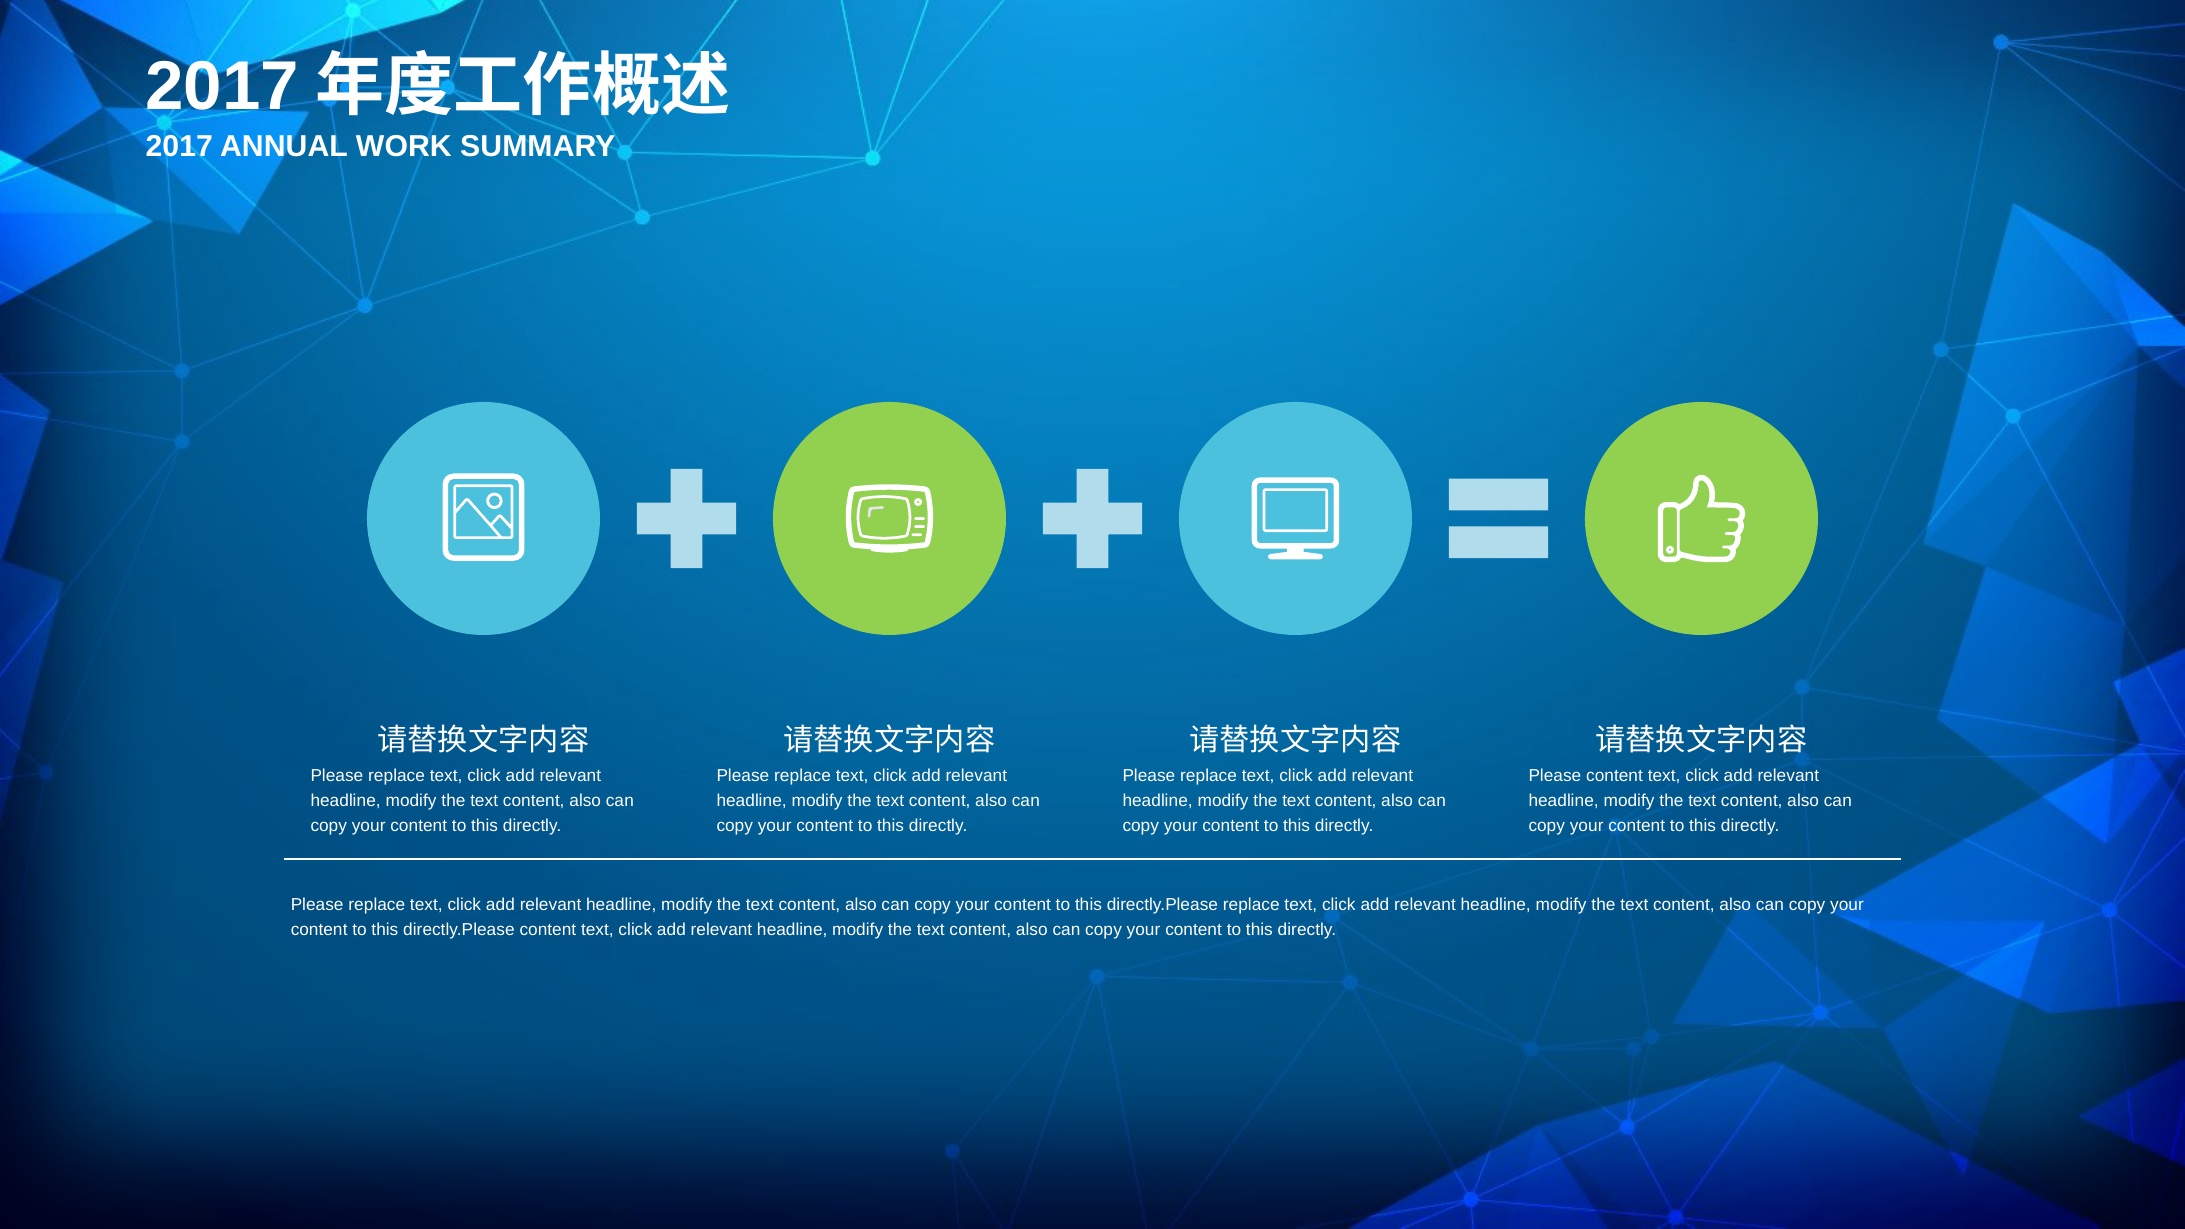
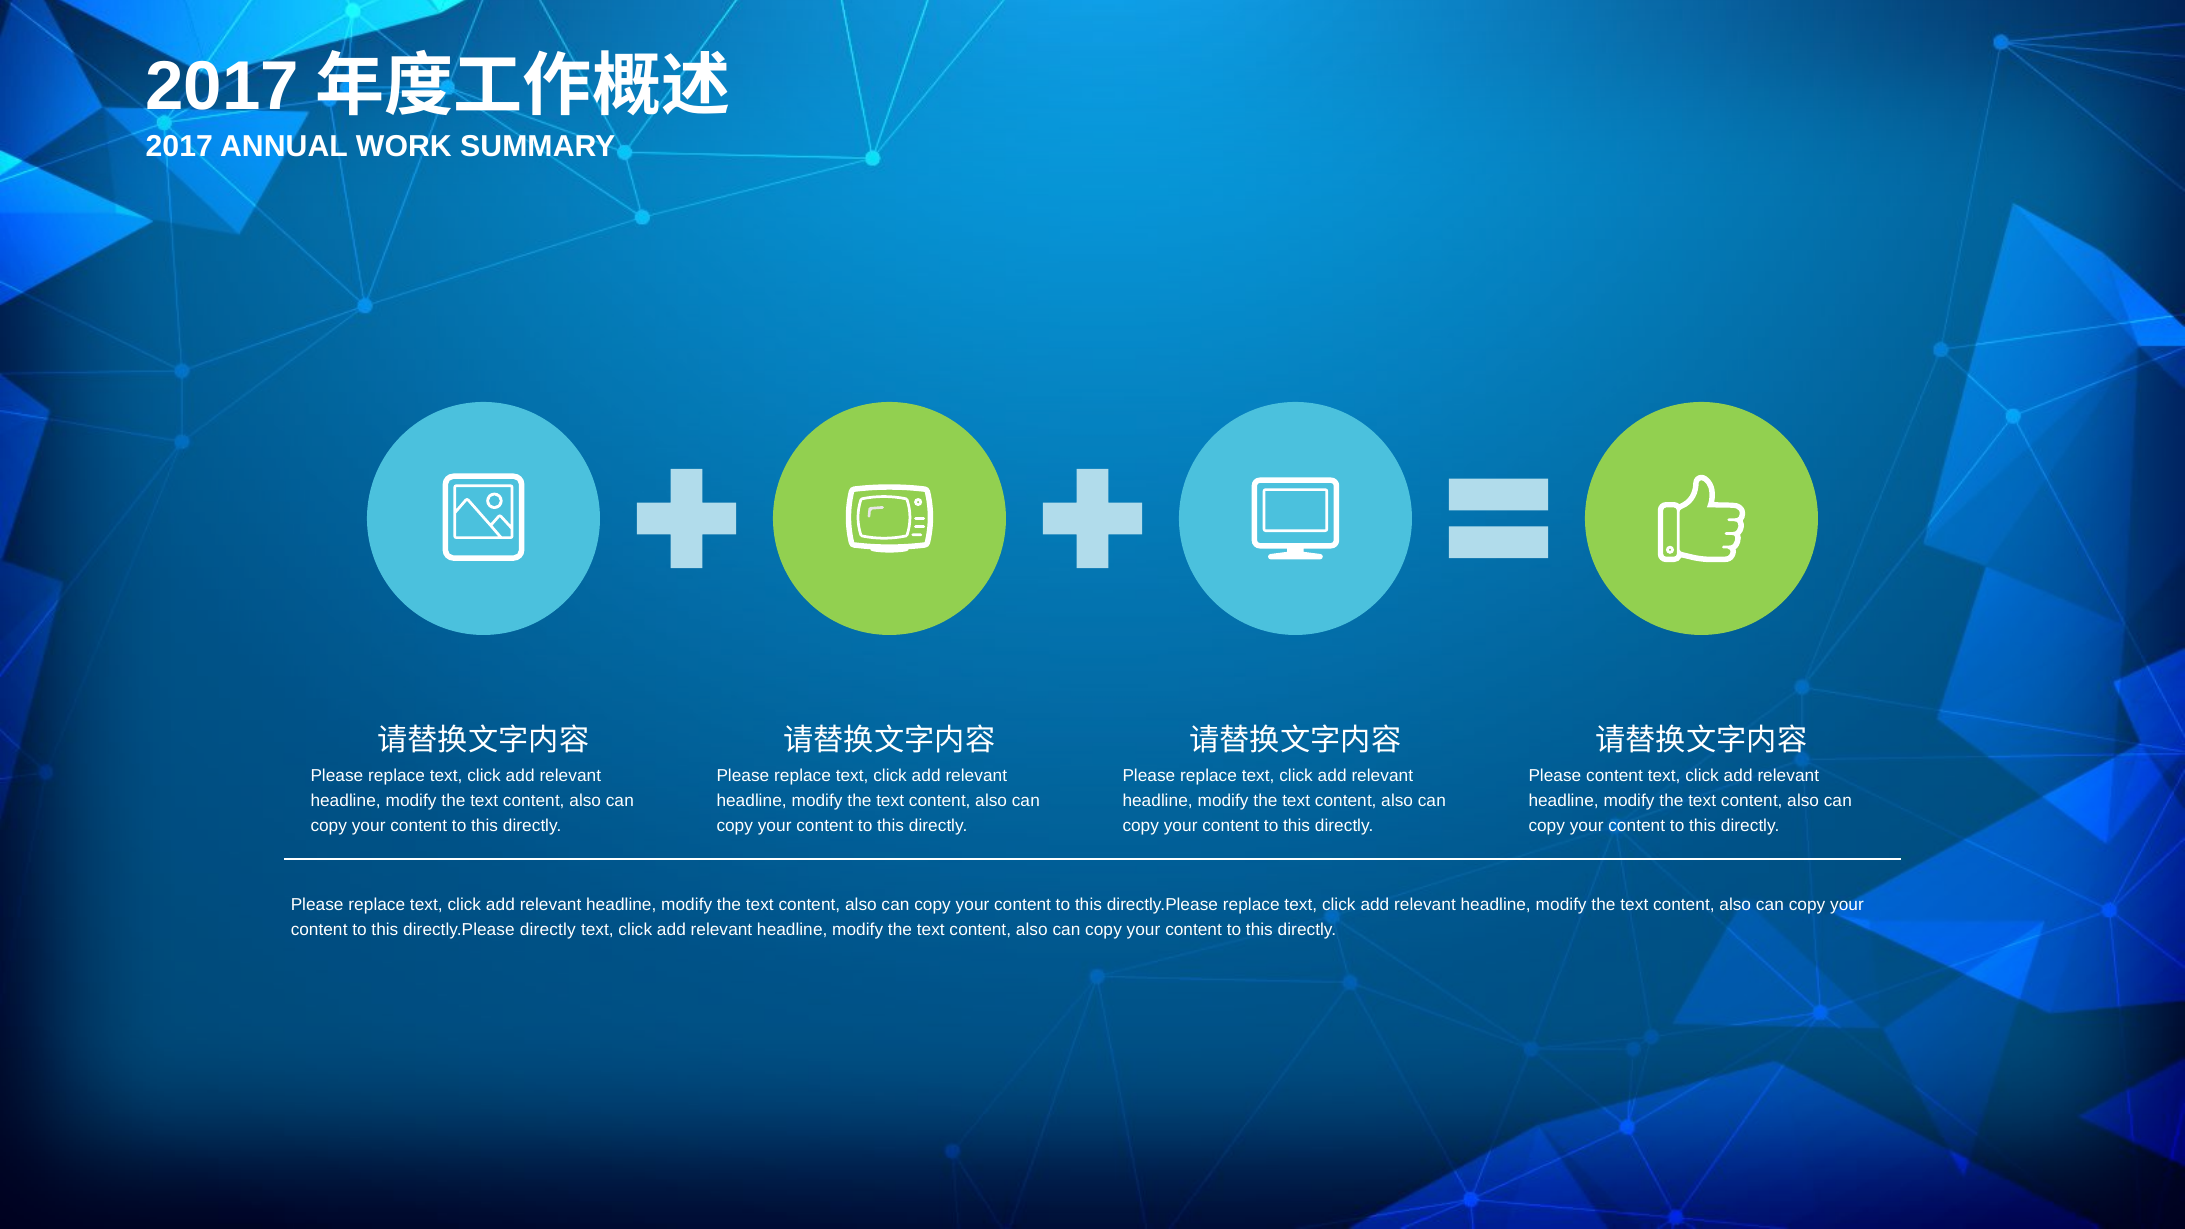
directly.Please content: content -> directly (548, 930)
